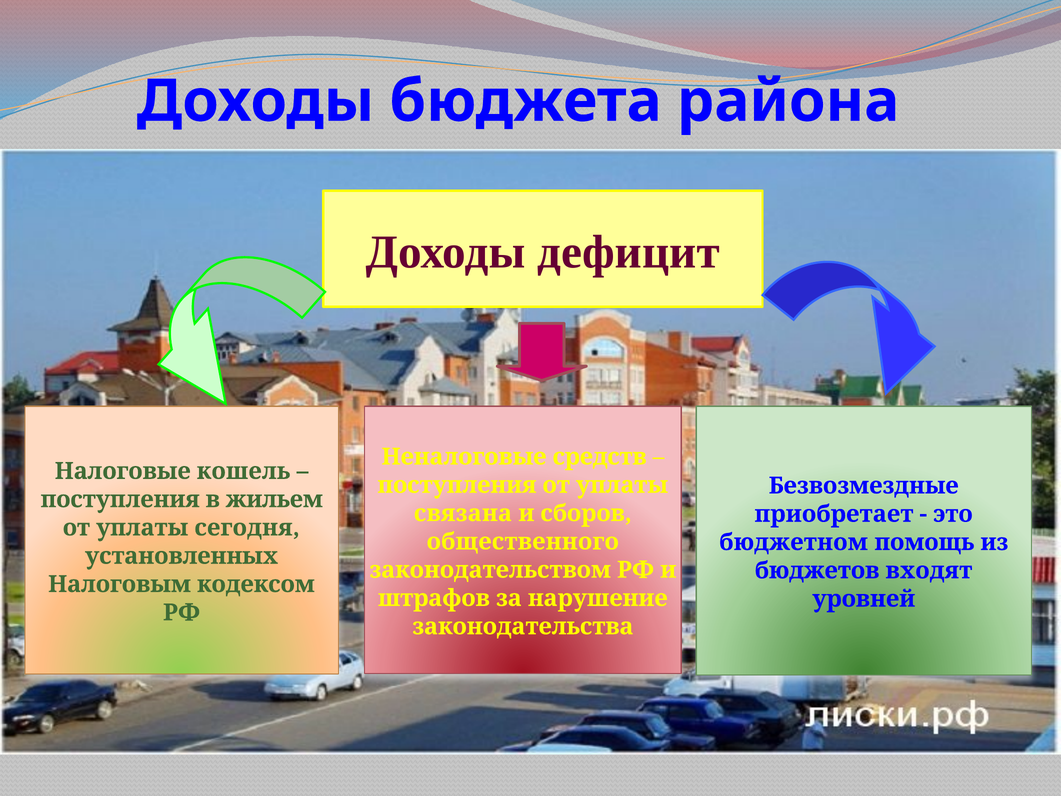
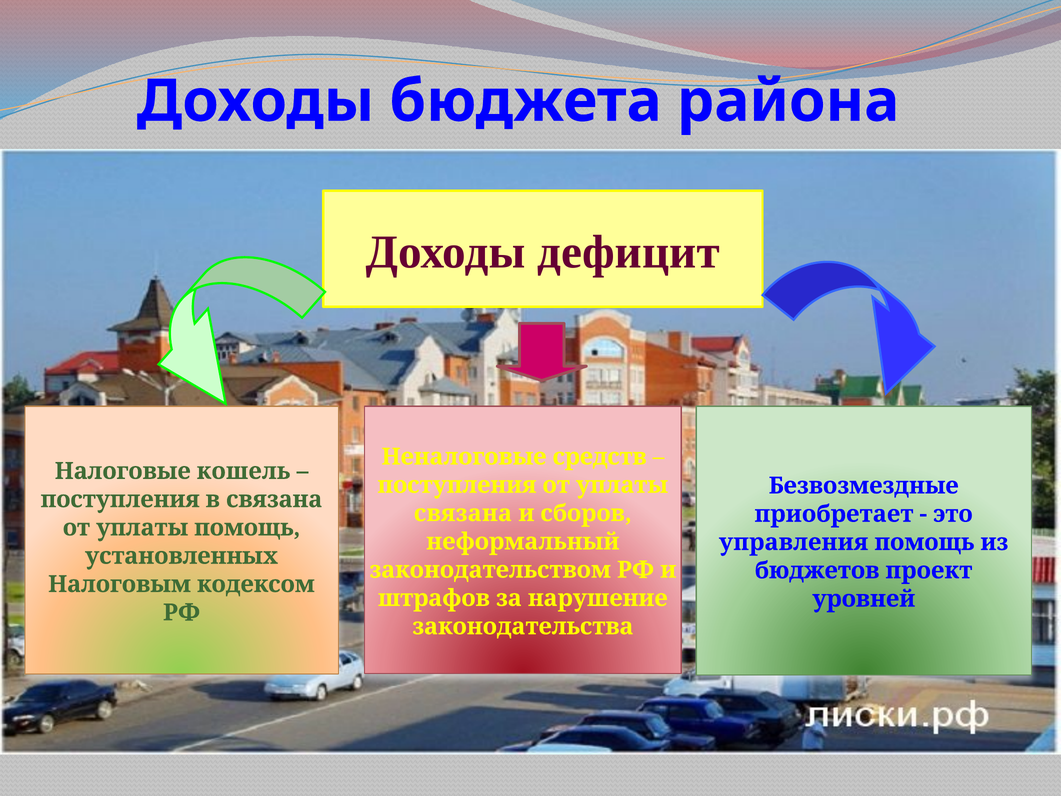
в жильем: жильем -> связана (274, 499)
уплаты сегодня: сегодня -> помощь (247, 528)
общественного: общественного -> неформальный (523, 541)
бюджетном: бюджетном -> управления (794, 542)
входят: входят -> проект (929, 570)
